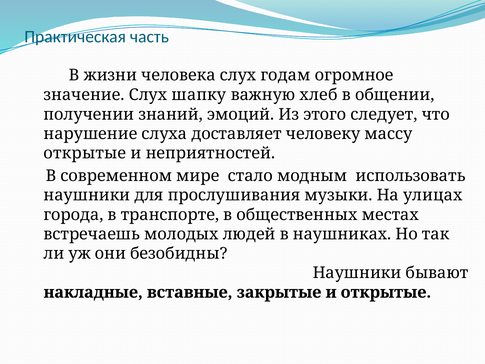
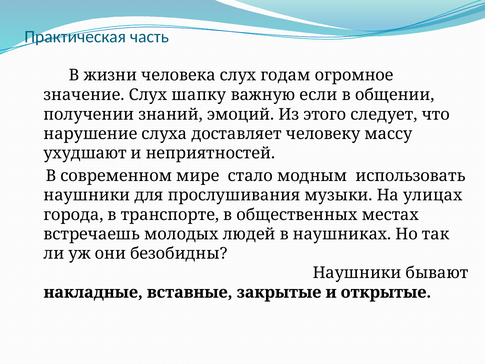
хлеб: хлеб -> если (319, 95)
открытые: открытые -> ухудшают (85, 153)
